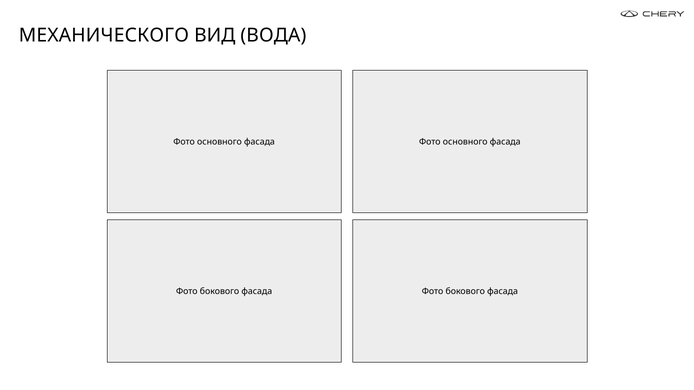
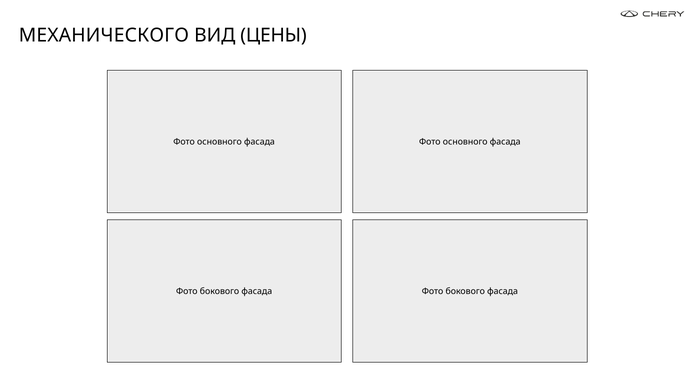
ВОДА: ВОДА -> ЦЕНЫ (274, 36)
